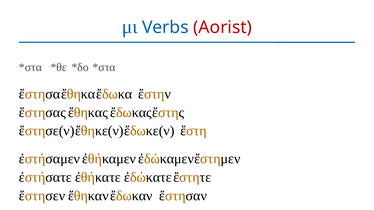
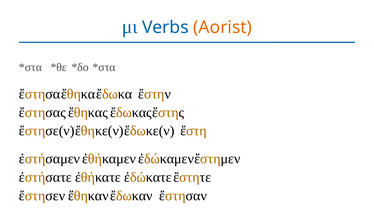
Aorist colour: red -> orange (223, 27)
